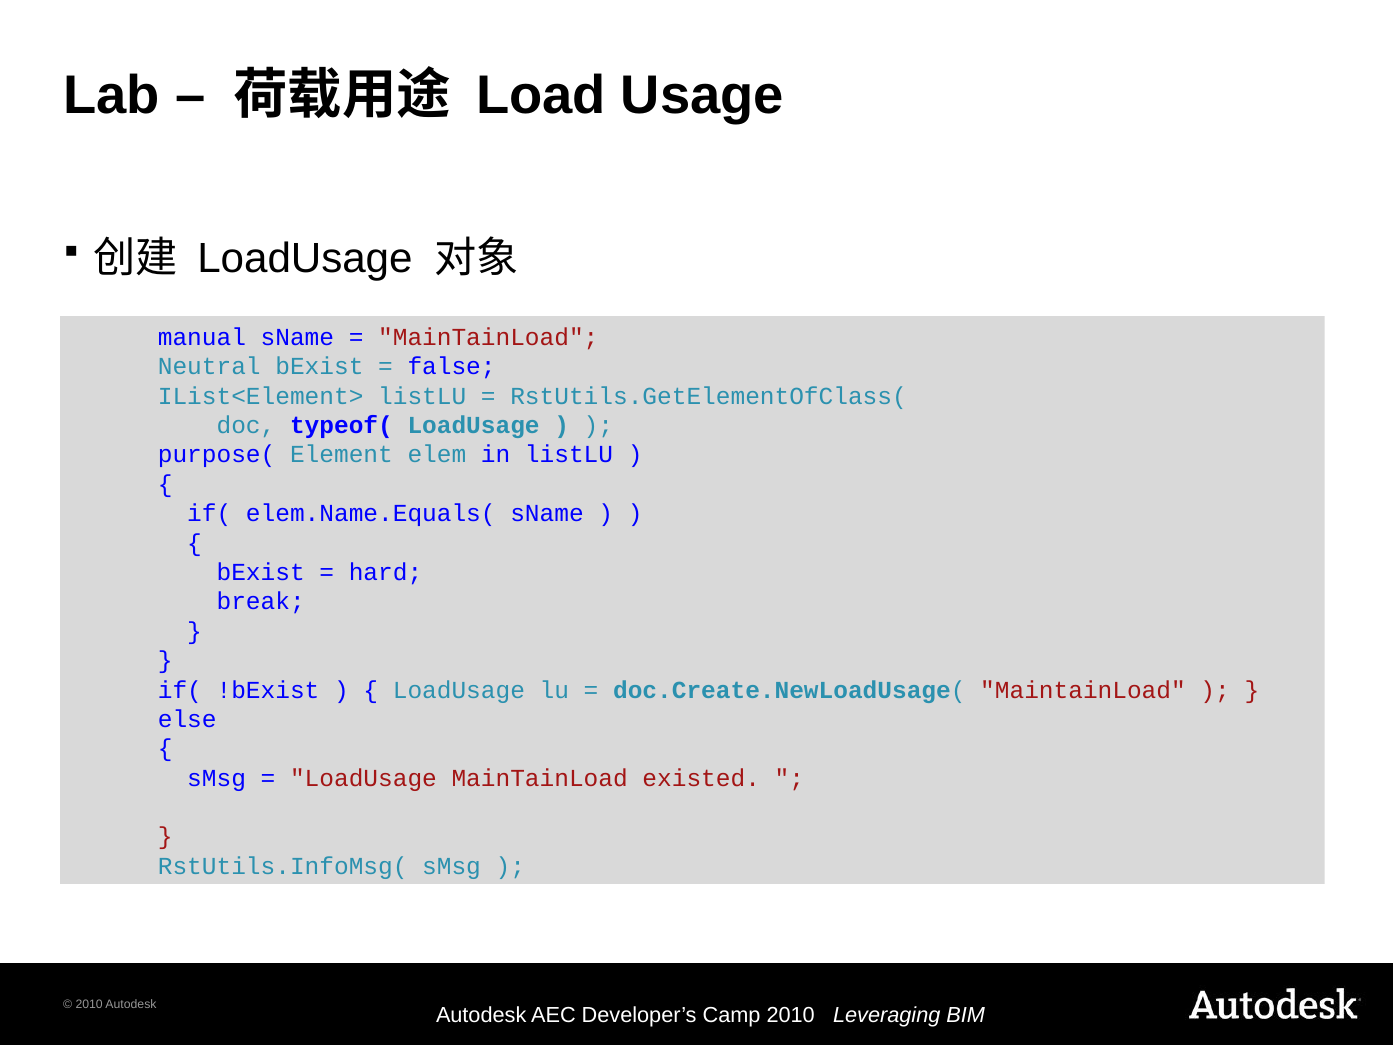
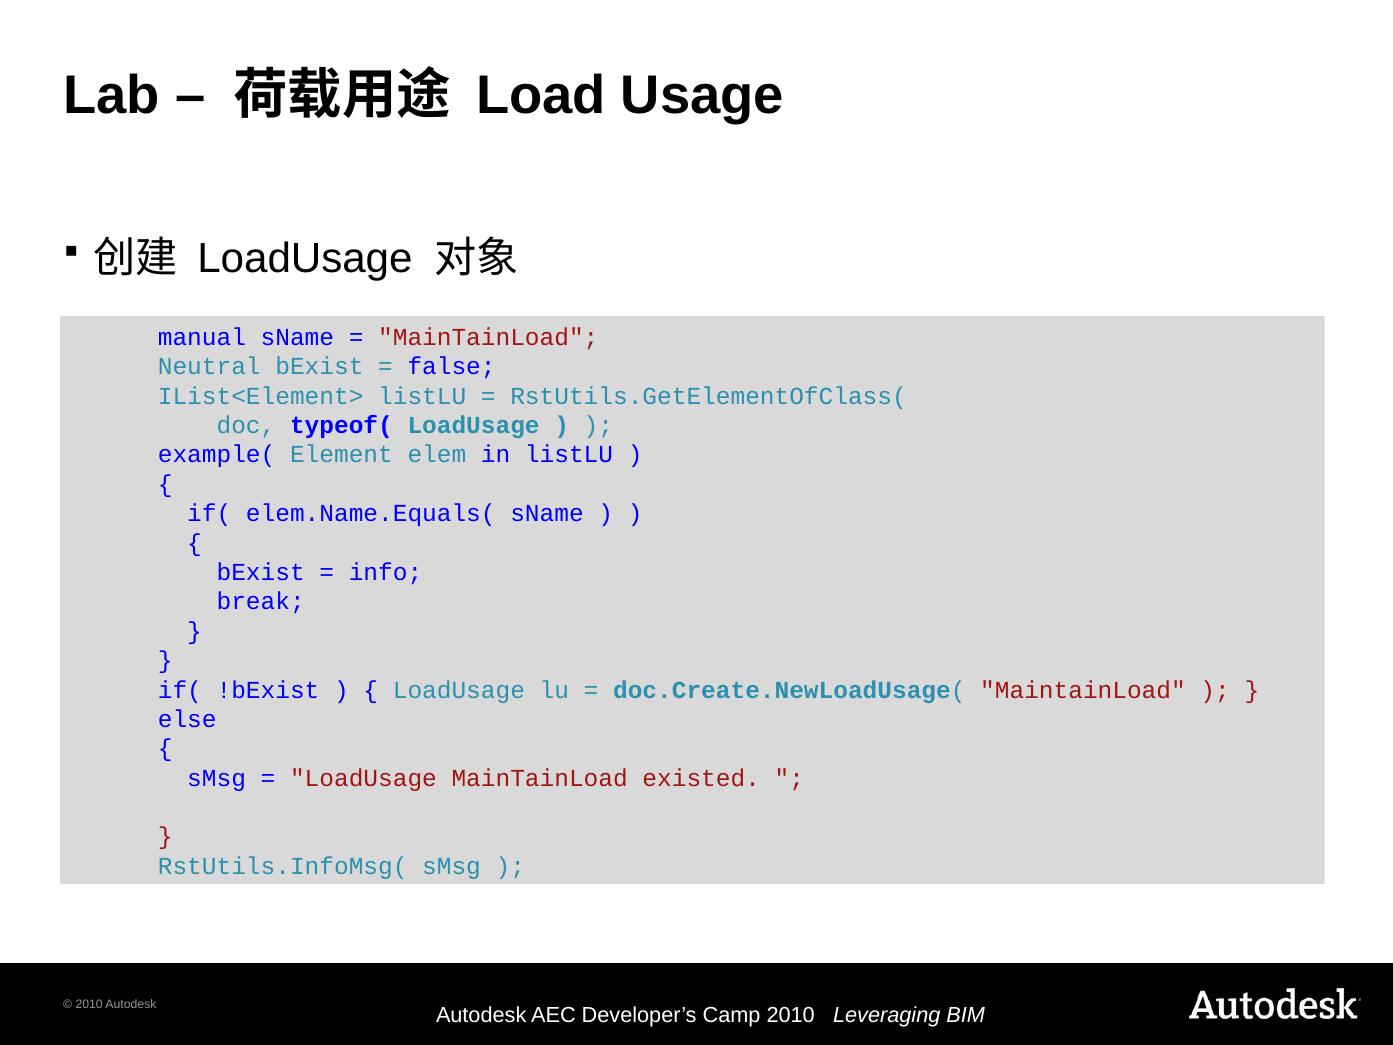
purpose(: purpose( -> example( (217, 455)
hard: hard -> info (385, 572)
